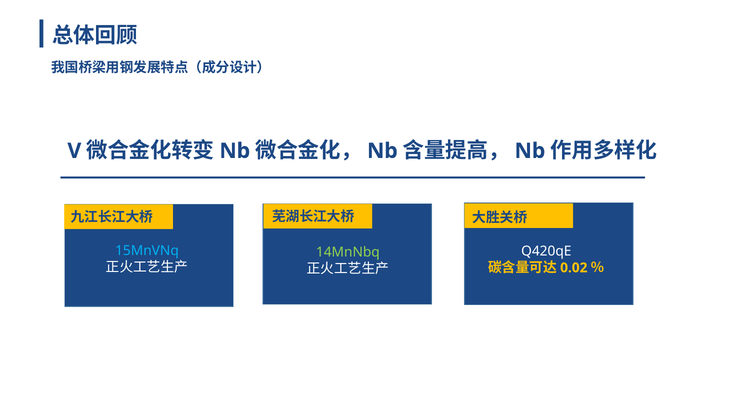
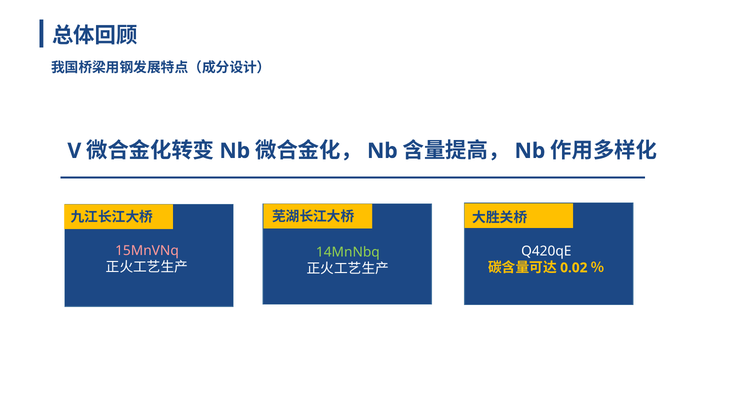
15MnVNq colour: light blue -> pink (147, 251)
